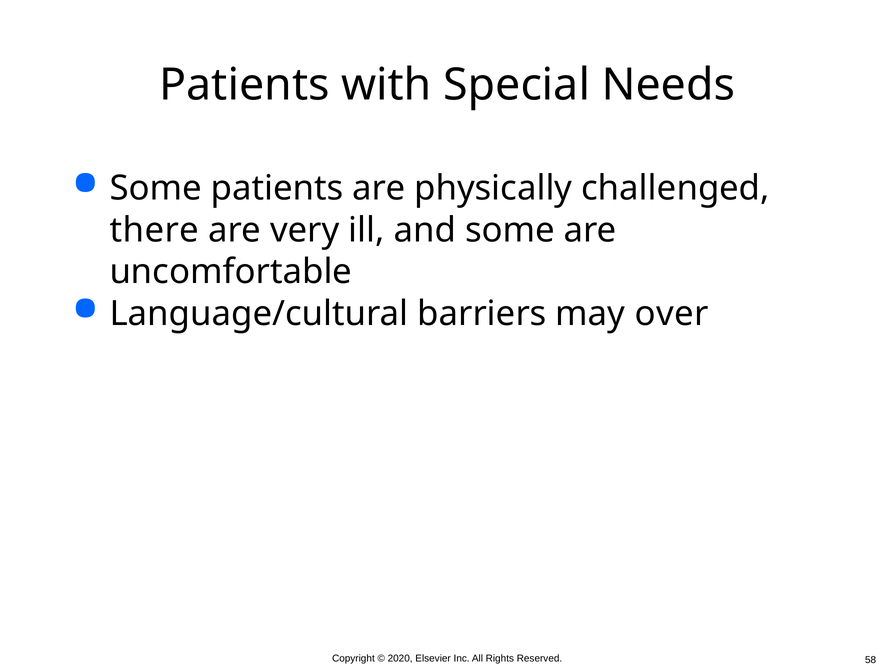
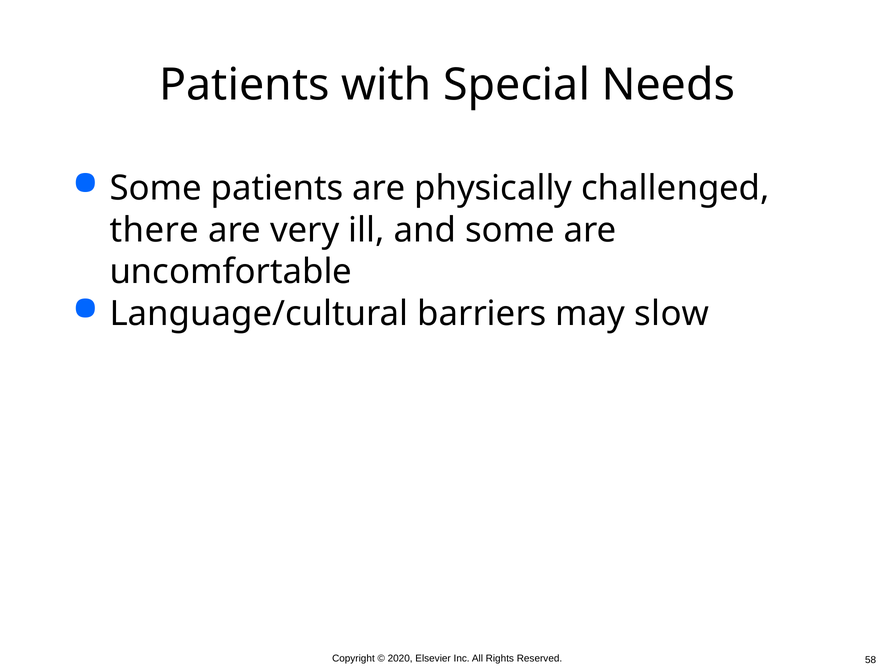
over: over -> slow (672, 314)
